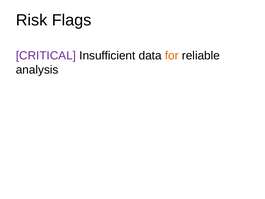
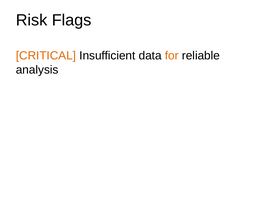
CRITICAL colour: purple -> orange (46, 56)
